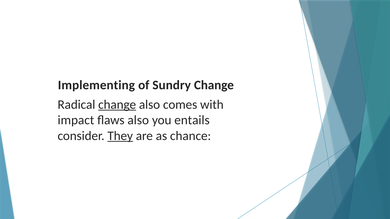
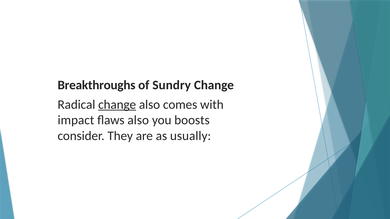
Implementing: Implementing -> Breakthroughs (97, 85)
entails: entails -> boosts (192, 120)
They underline: present -> none (120, 136)
chance: chance -> usually (191, 136)
